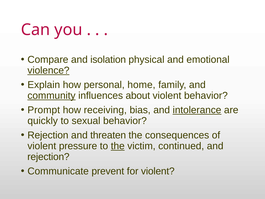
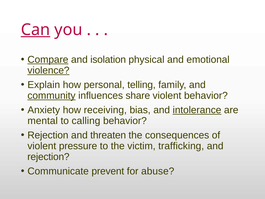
Can underline: none -> present (36, 30)
Compare underline: none -> present (48, 60)
home: home -> telling (142, 85)
about: about -> share (138, 95)
Prompt: Prompt -> Anxiety (44, 110)
quickly: quickly -> mental (43, 121)
sexual: sexual -> calling (86, 121)
the underline: present -> none (118, 146)
continued: continued -> trafficking (181, 146)
for violent: violent -> abuse (158, 171)
